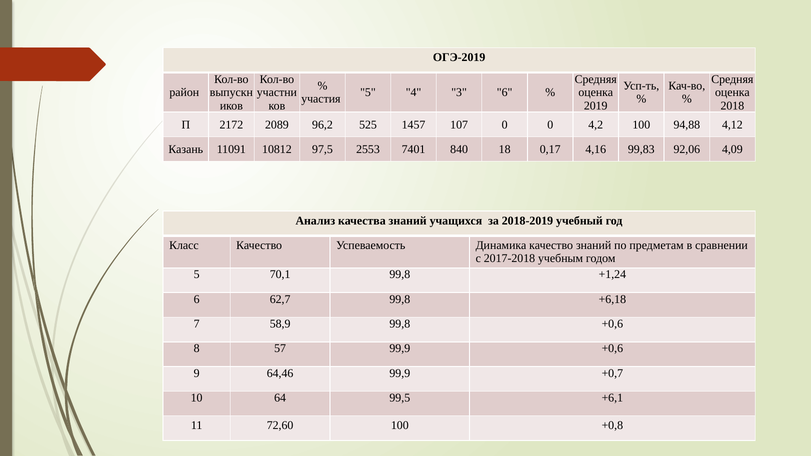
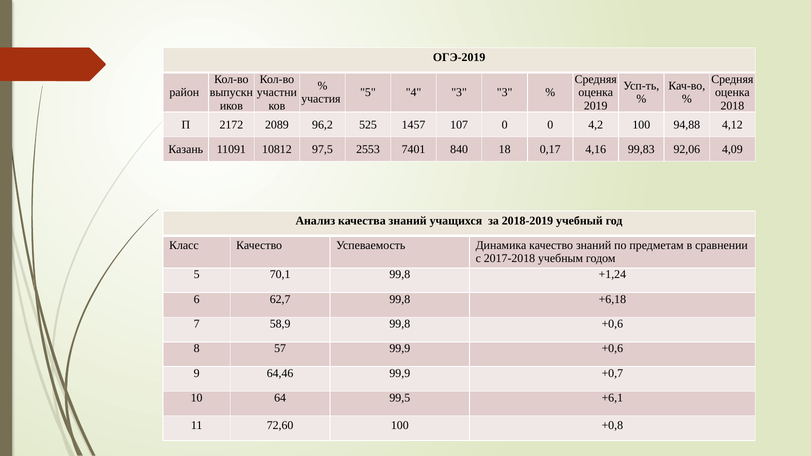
3 6: 6 -> 3 (505, 93)
